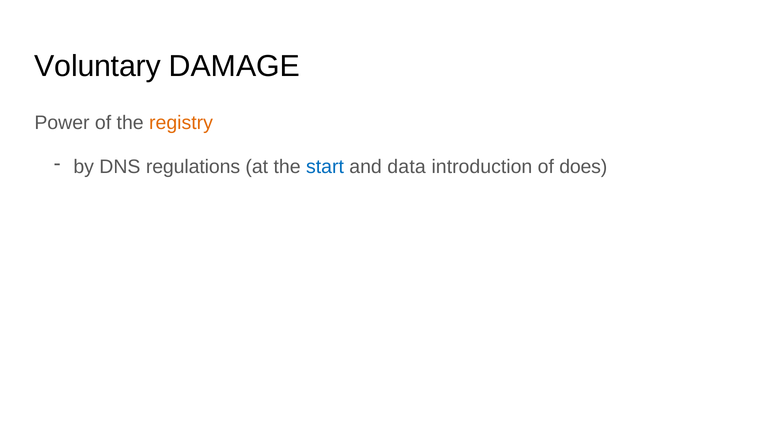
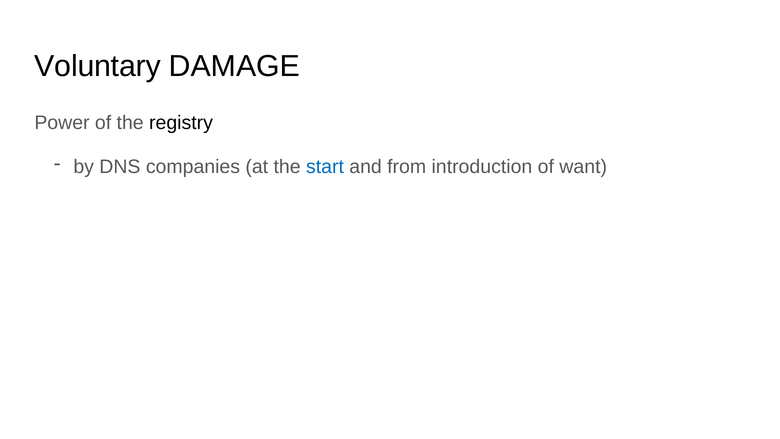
registry colour: orange -> black (181, 123)
regulations: regulations -> companies (193, 167)
data: data -> from (407, 167)
does: does -> want (583, 167)
